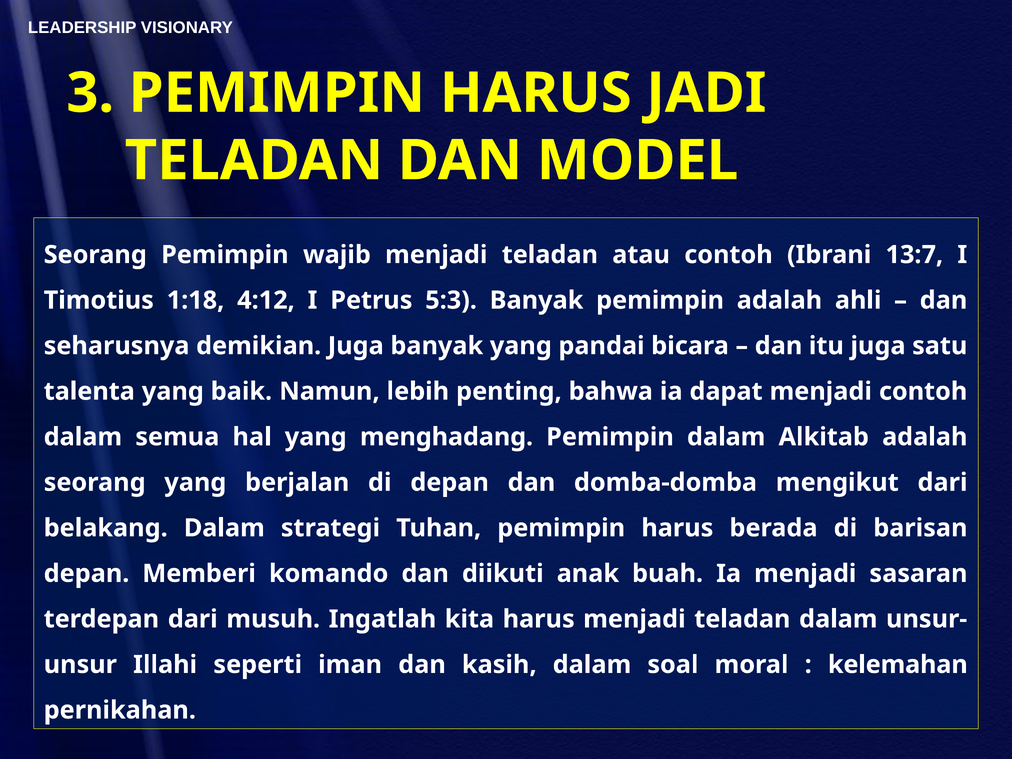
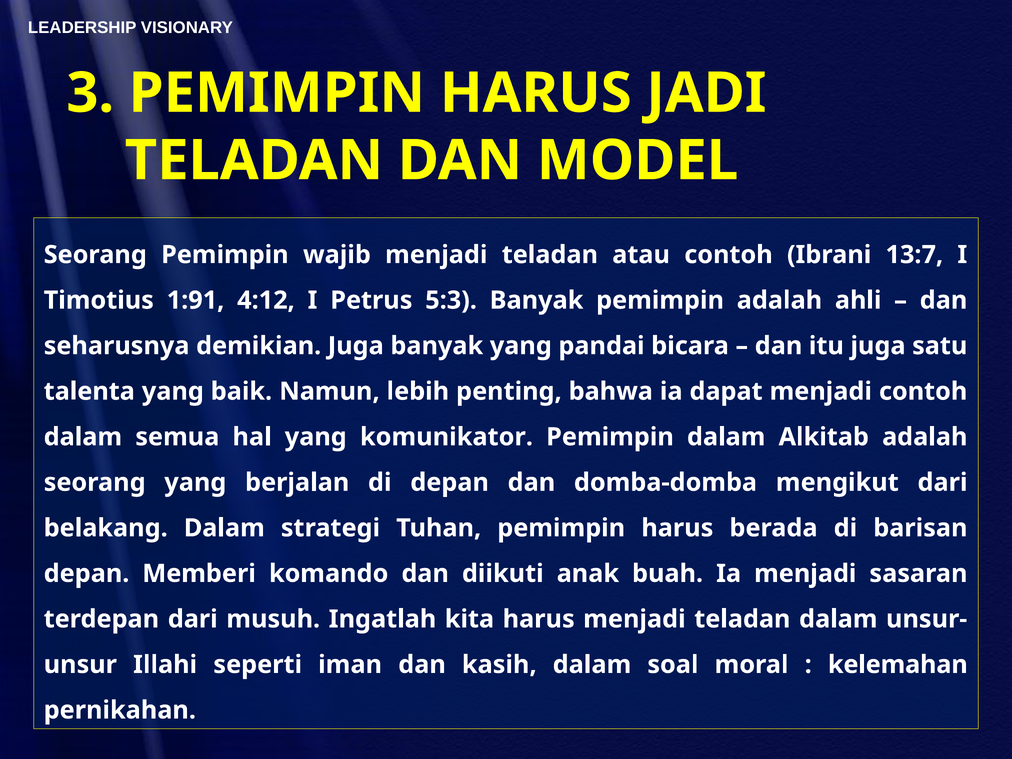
1:18: 1:18 -> 1:91 (196, 300)
menghadang: menghadang -> komunikator (446, 437)
